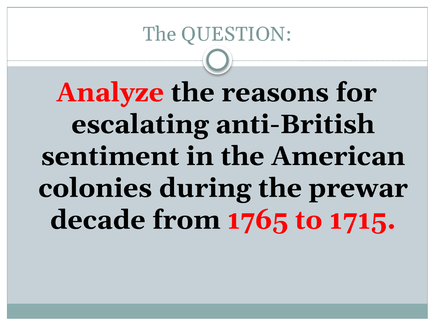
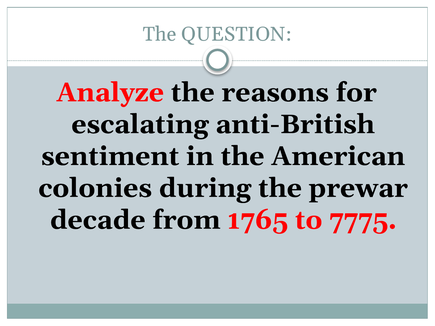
1715: 1715 -> 7775 (363, 220)
